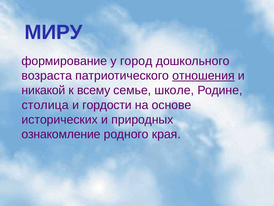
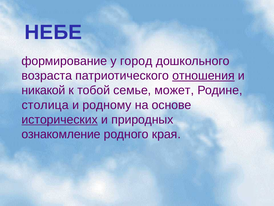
МИРУ: МИРУ -> НЕБЕ (53, 32)
всему: всему -> тобой (94, 90)
школе: школе -> может (174, 90)
гордости: гордости -> родному (107, 105)
исторических underline: none -> present (60, 119)
